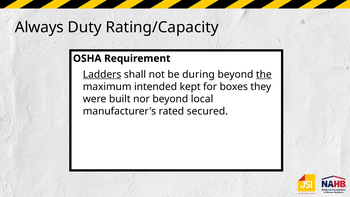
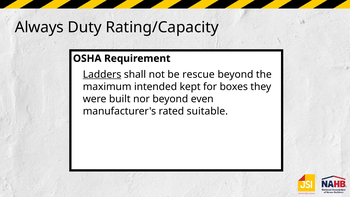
during: during -> rescue (199, 74)
the underline: present -> none (264, 74)
local: local -> even (202, 99)
secured: secured -> suitable (207, 111)
